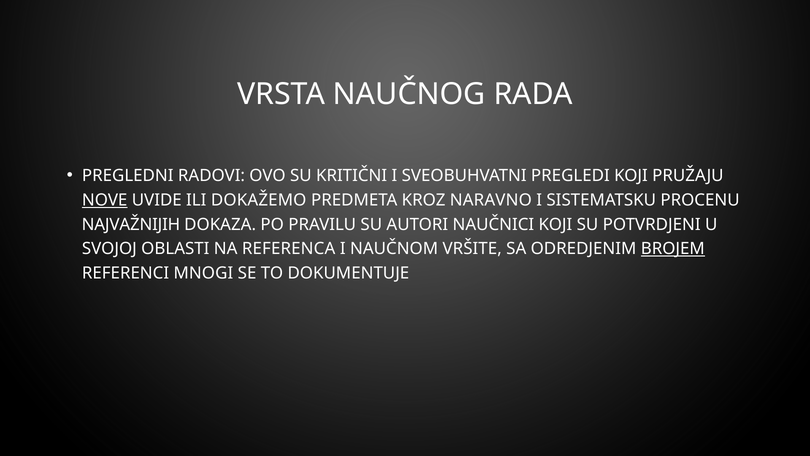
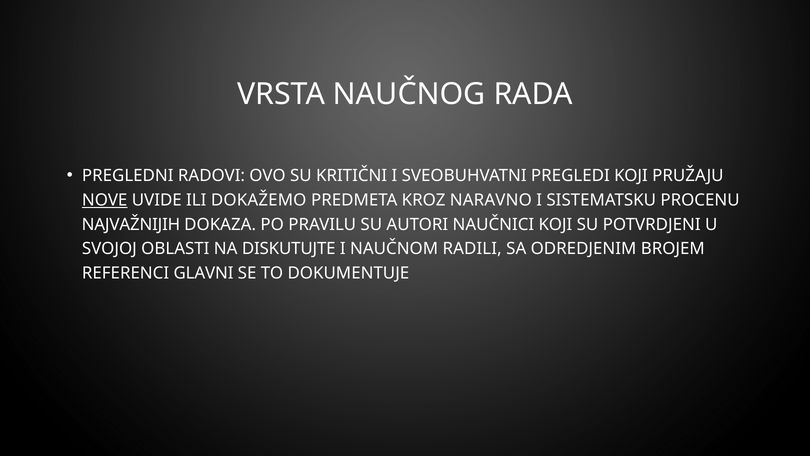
REFERENCA: REFERENCA -> DISKUTUJTE (289, 249)
VRŠITE: VRŠITE -> RADILI (472, 249)
BROJEM underline: present -> none (673, 249)
MNOGI: MNOGI -> GLAVNI (204, 273)
